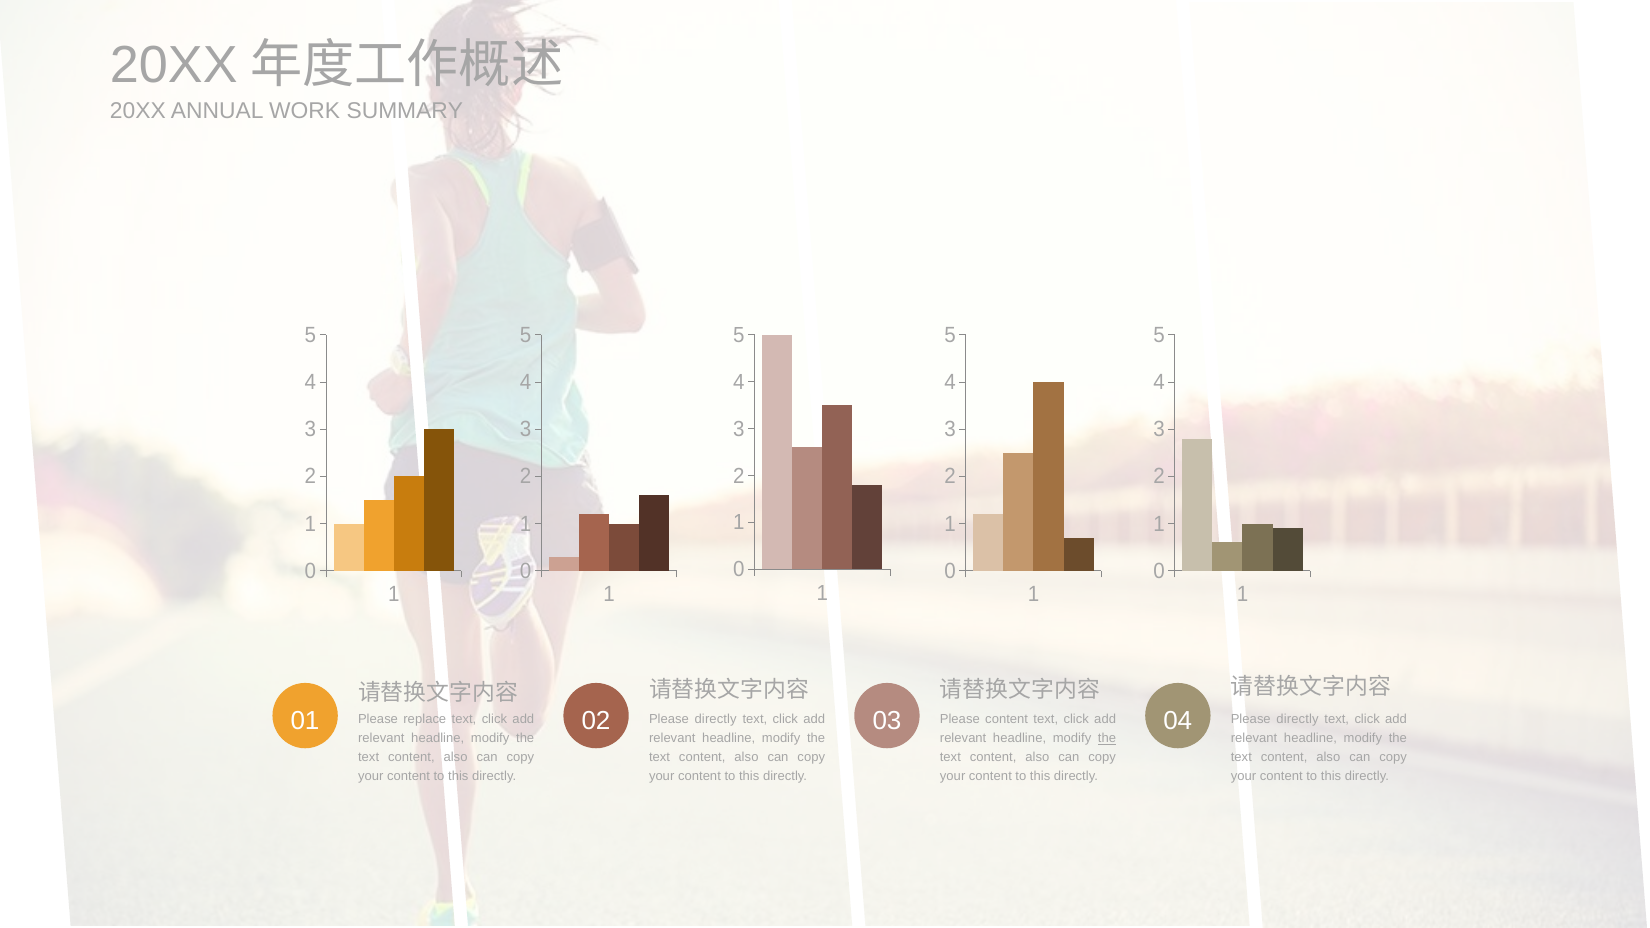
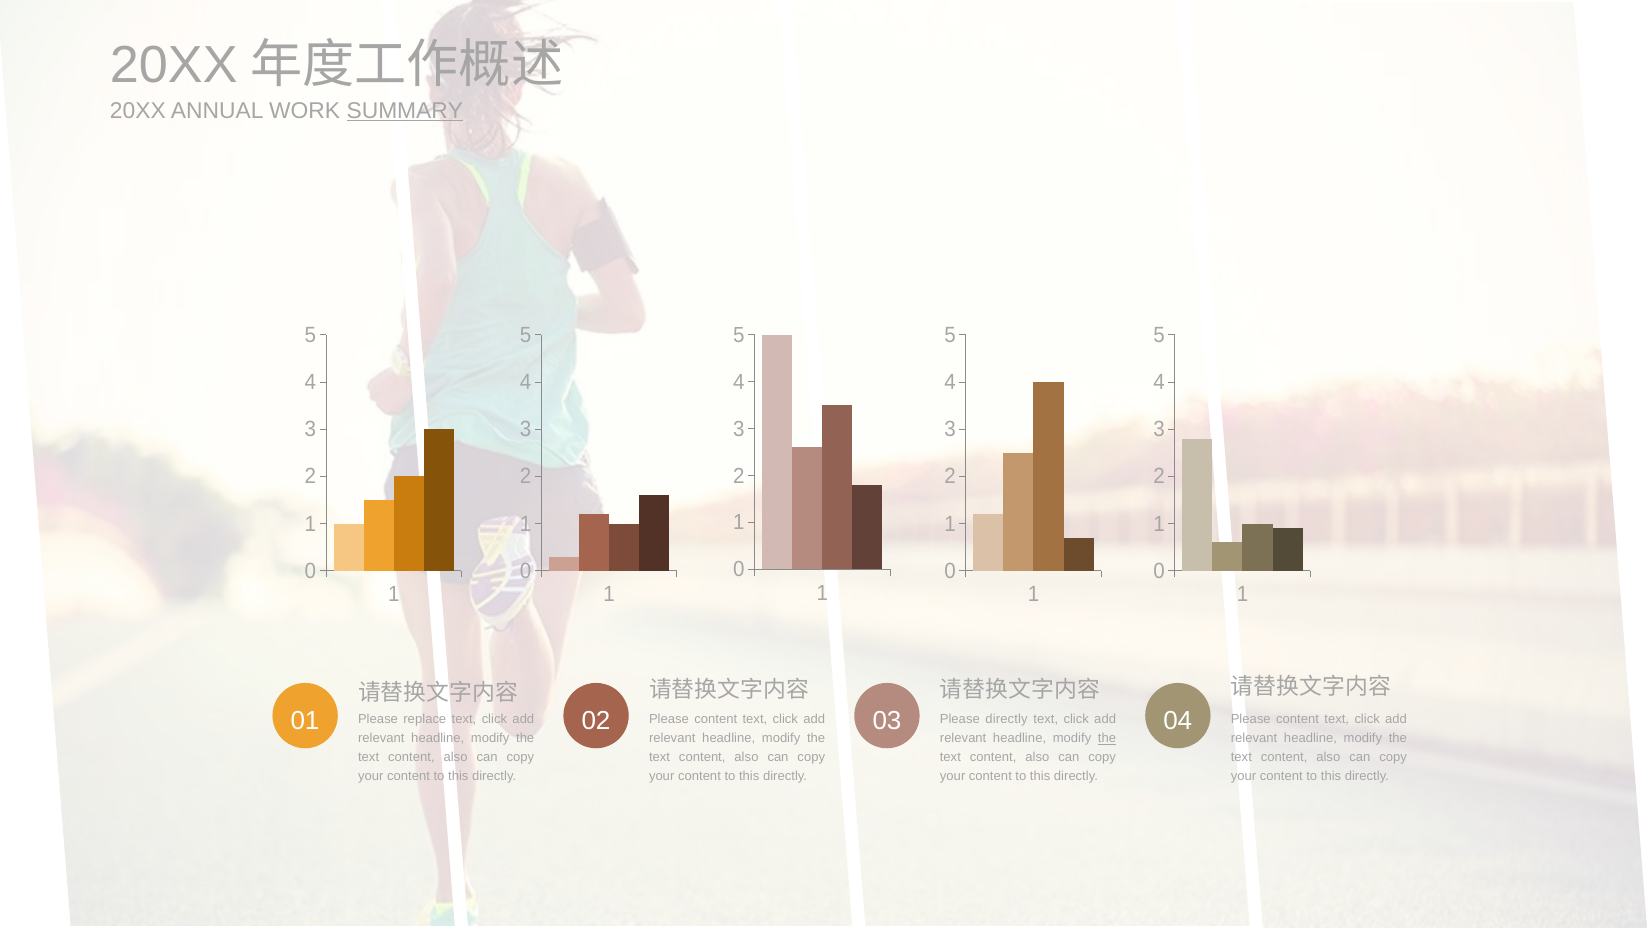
SUMMARY underline: none -> present (405, 111)
01 Please directly: directly -> content (716, 720)
Please content: content -> directly (1007, 720)
03 Please directly: directly -> content (1298, 720)
